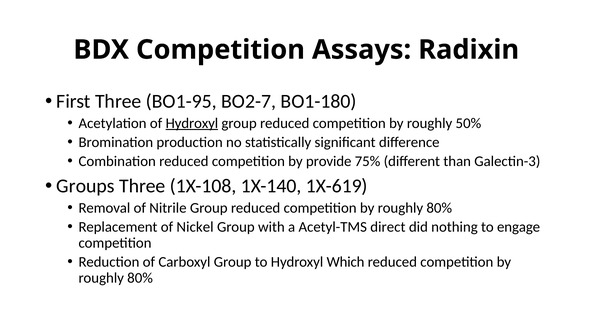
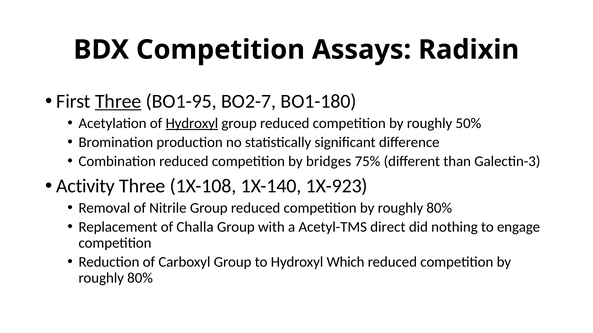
Three underline: none -> present (118, 102)
provide: provide -> bridges (329, 162)
Groups: Groups -> Activity (86, 186)
1X-619: 1X-619 -> 1X-923 (337, 186)
Nickel: Nickel -> Challa (195, 227)
